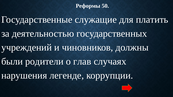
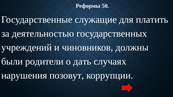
глав: глав -> дать (82, 62)
легенде: легенде -> позовут (67, 76)
